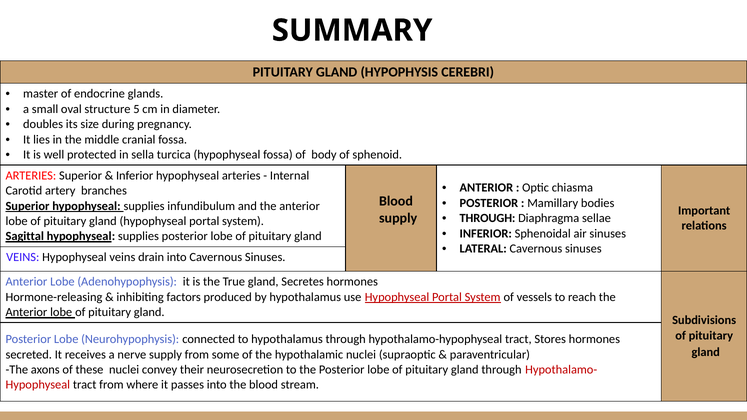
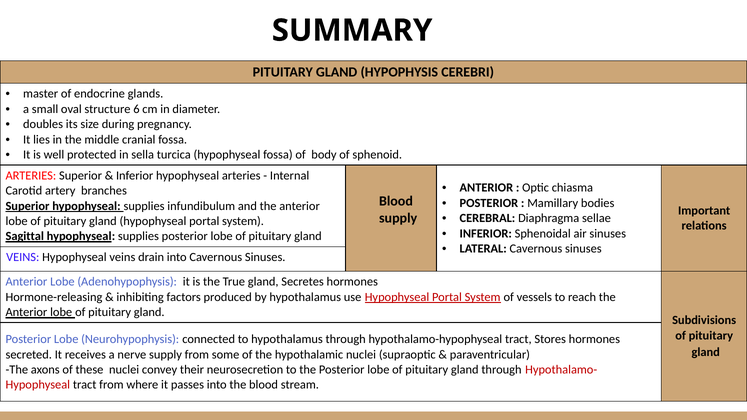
5: 5 -> 6 (136, 109)
THROUGH: THROUGH -> CEREBRAL (487, 218)
